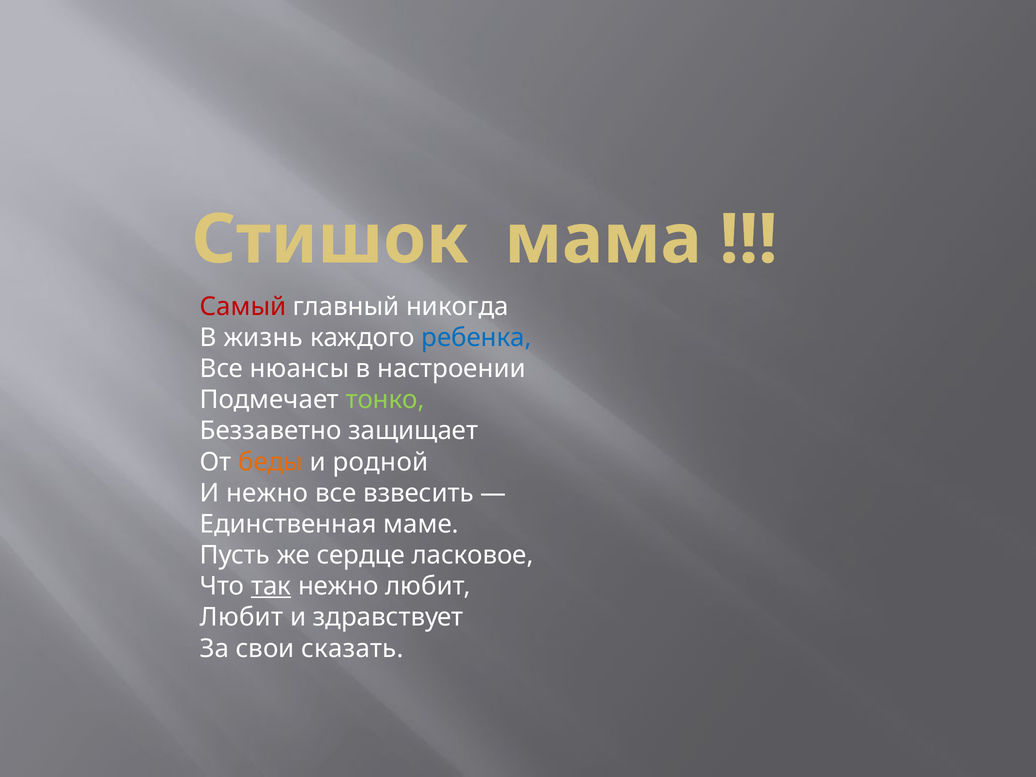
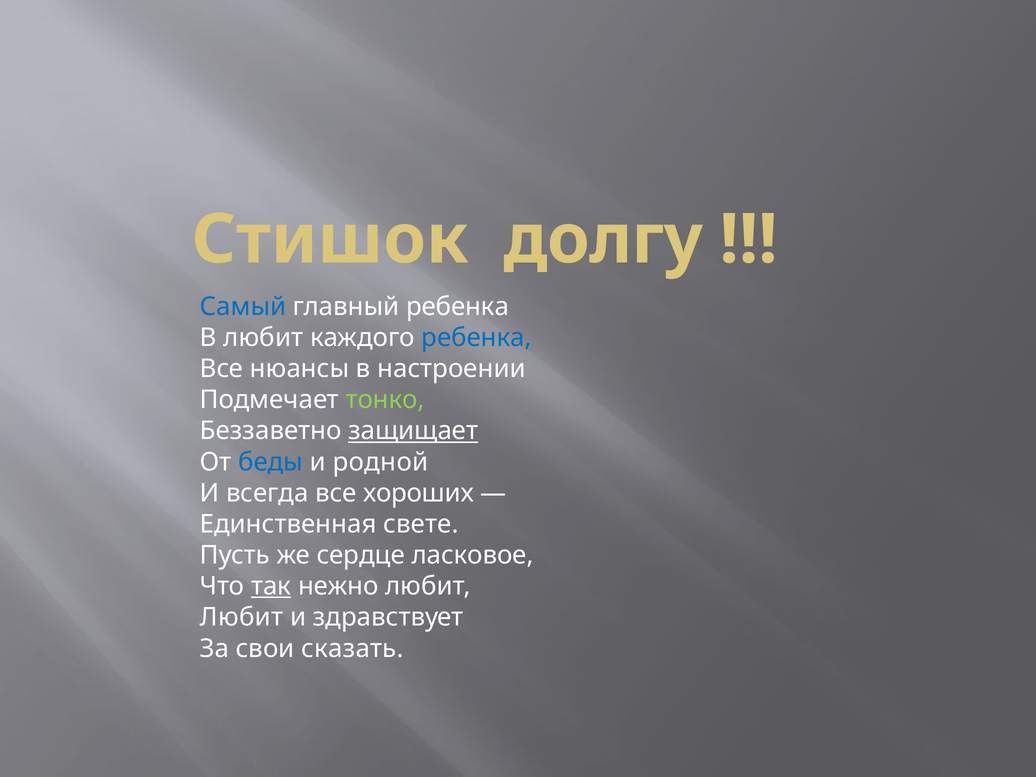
мама: мама -> долгу (603, 240)
Самый colour: red -> blue (243, 307)
главный никогда: никогда -> ребенка (458, 307)
В жизнь: жизнь -> любит (263, 338)
защищает underline: none -> present (413, 431)
беды colour: orange -> blue (271, 462)
И нежно: нежно -> всегда (267, 493)
взвесить: взвесить -> хороших (418, 493)
маме: маме -> свете (421, 524)
